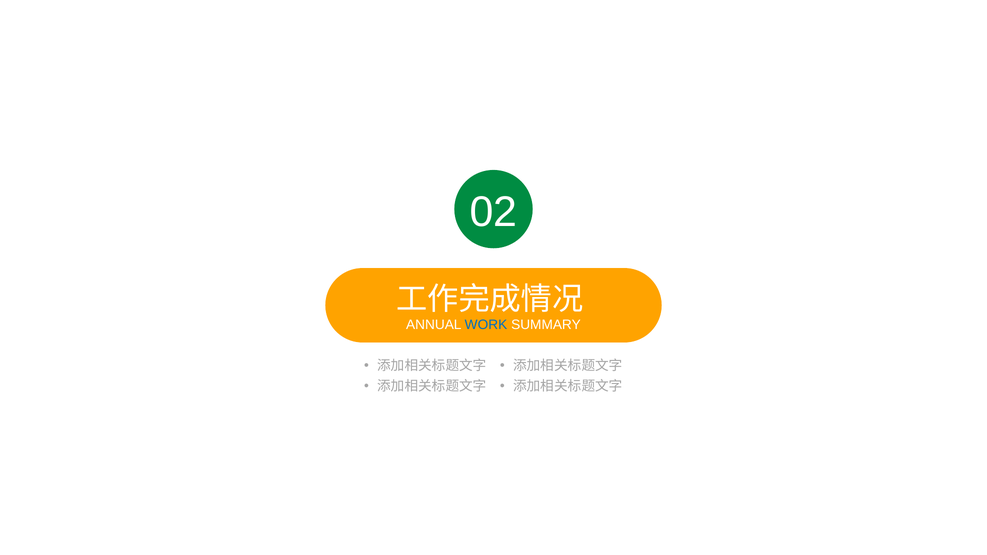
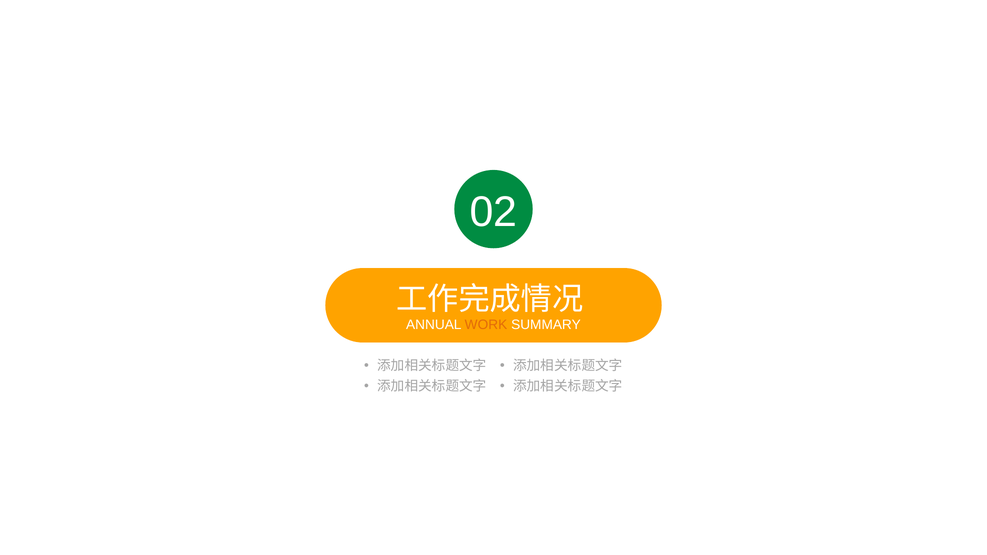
WORK colour: blue -> orange (486, 325)
